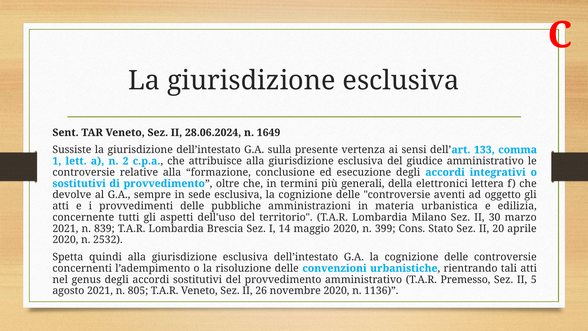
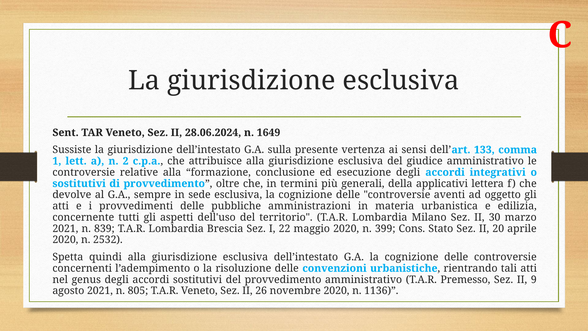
elettronici: elettronici -> applicativi (442, 183)
14: 14 -> 22 (285, 228)
5: 5 -> 9 (534, 279)
